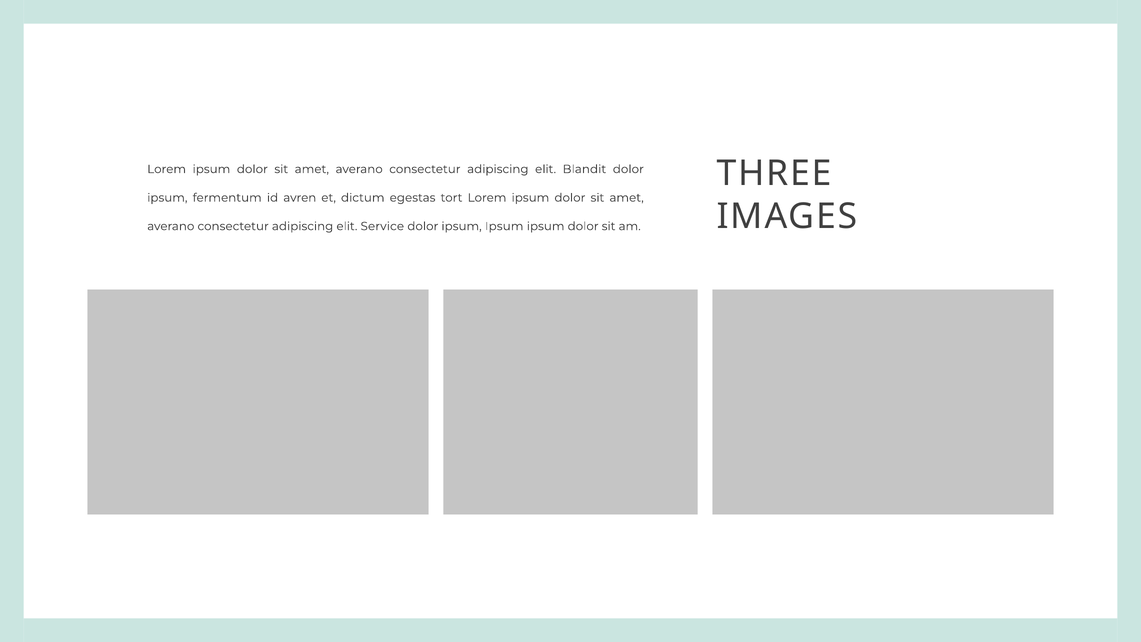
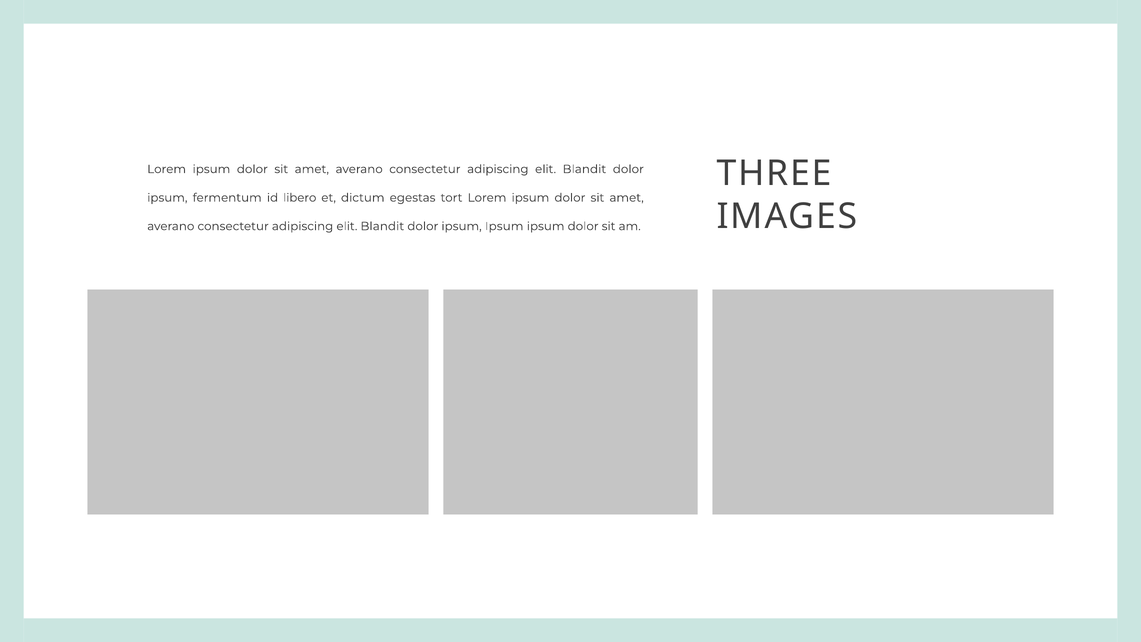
avren: avren -> libero (300, 198)
Service: Service -> Blandit (382, 226)
